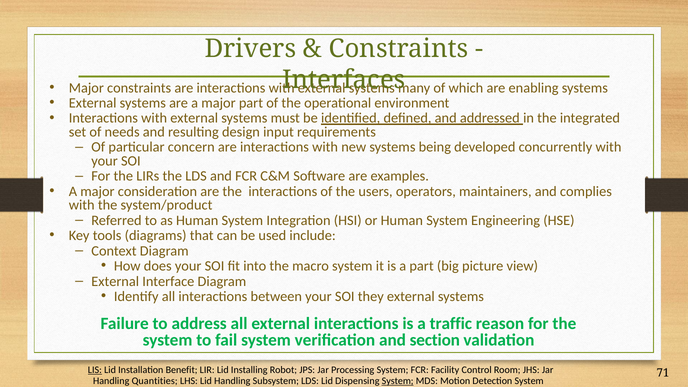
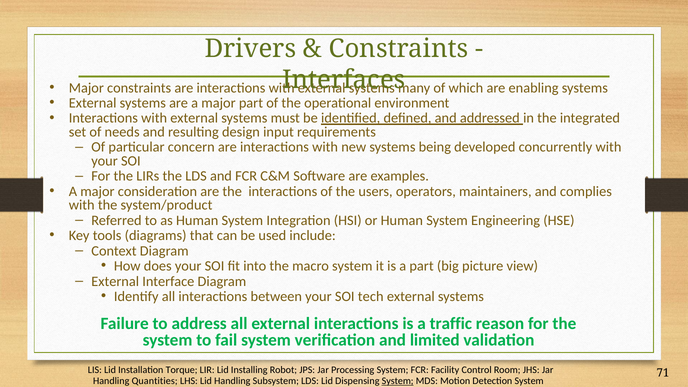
they: they -> tech (371, 297)
section: section -> limited (435, 340)
LIS underline: present -> none (95, 370)
Benefit: Benefit -> Torque (182, 370)
